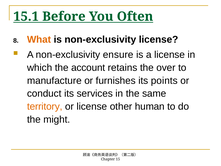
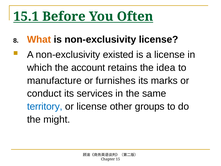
ensure: ensure -> existed (118, 55)
over: over -> idea (166, 68)
points: points -> marks (164, 80)
territory colour: orange -> blue (45, 106)
human: human -> groups (150, 106)
